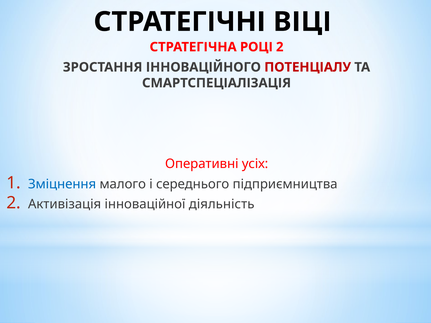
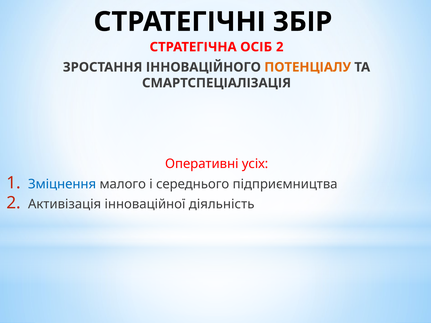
ВІЦІ: ВІЦІ -> ЗБІР (303, 22)
РОЦІ: РОЦІ -> ОСІБ (256, 47)
ПОТЕНЦІАЛУ colour: red -> orange (308, 67)
